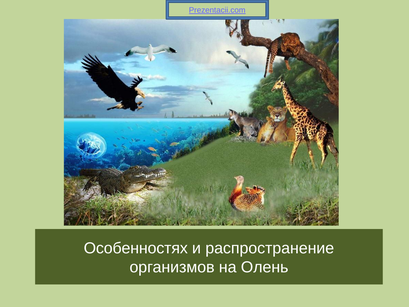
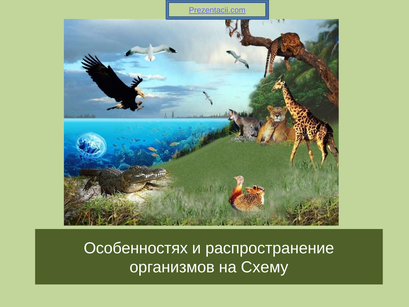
Олень: Олень -> Схему (265, 267)
